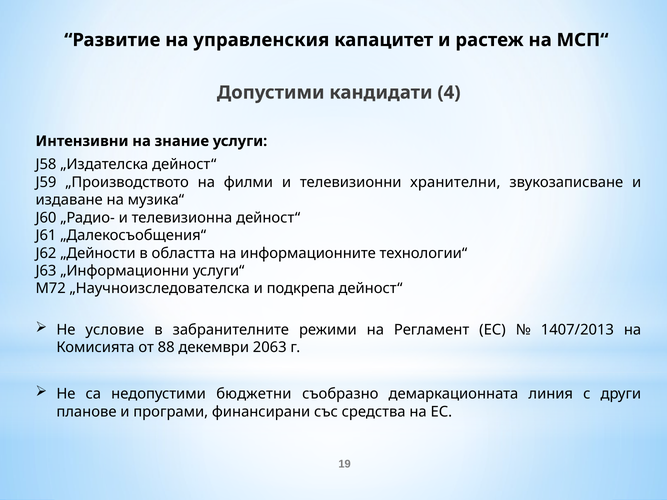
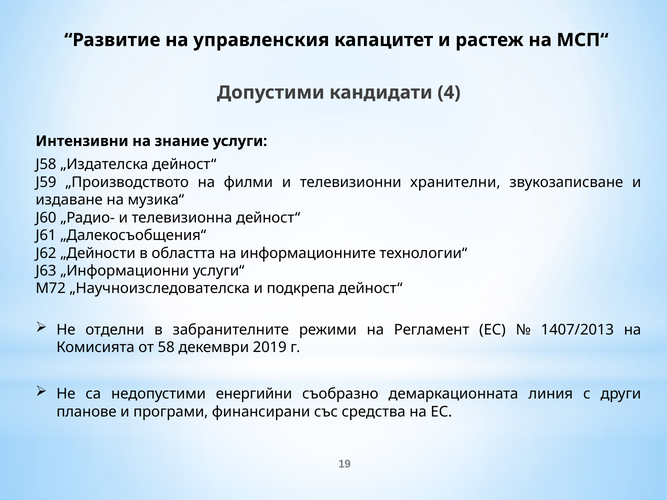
условие: условие -> отделни (115, 330)
88: 88 -> 58 (166, 348)
2063: 2063 -> 2019 (270, 348)
бюджетни: бюджетни -> енергийни (254, 394)
